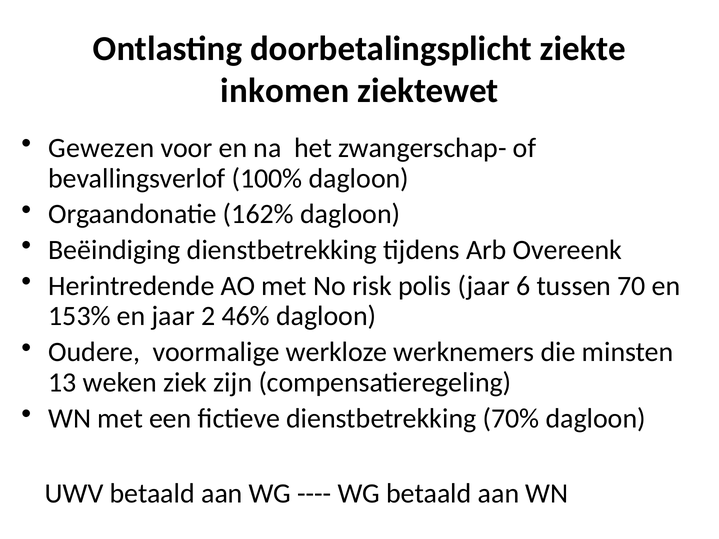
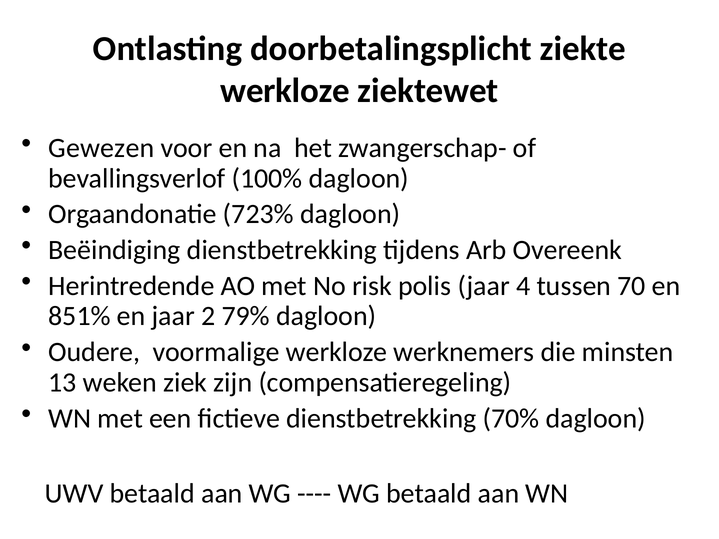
inkomen: inkomen -> werkloze (285, 91)
162%: 162% -> 723% (258, 214)
6: 6 -> 4 (523, 286)
153%: 153% -> 851% (79, 316)
46%: 46% -> 79% (246, 316)
